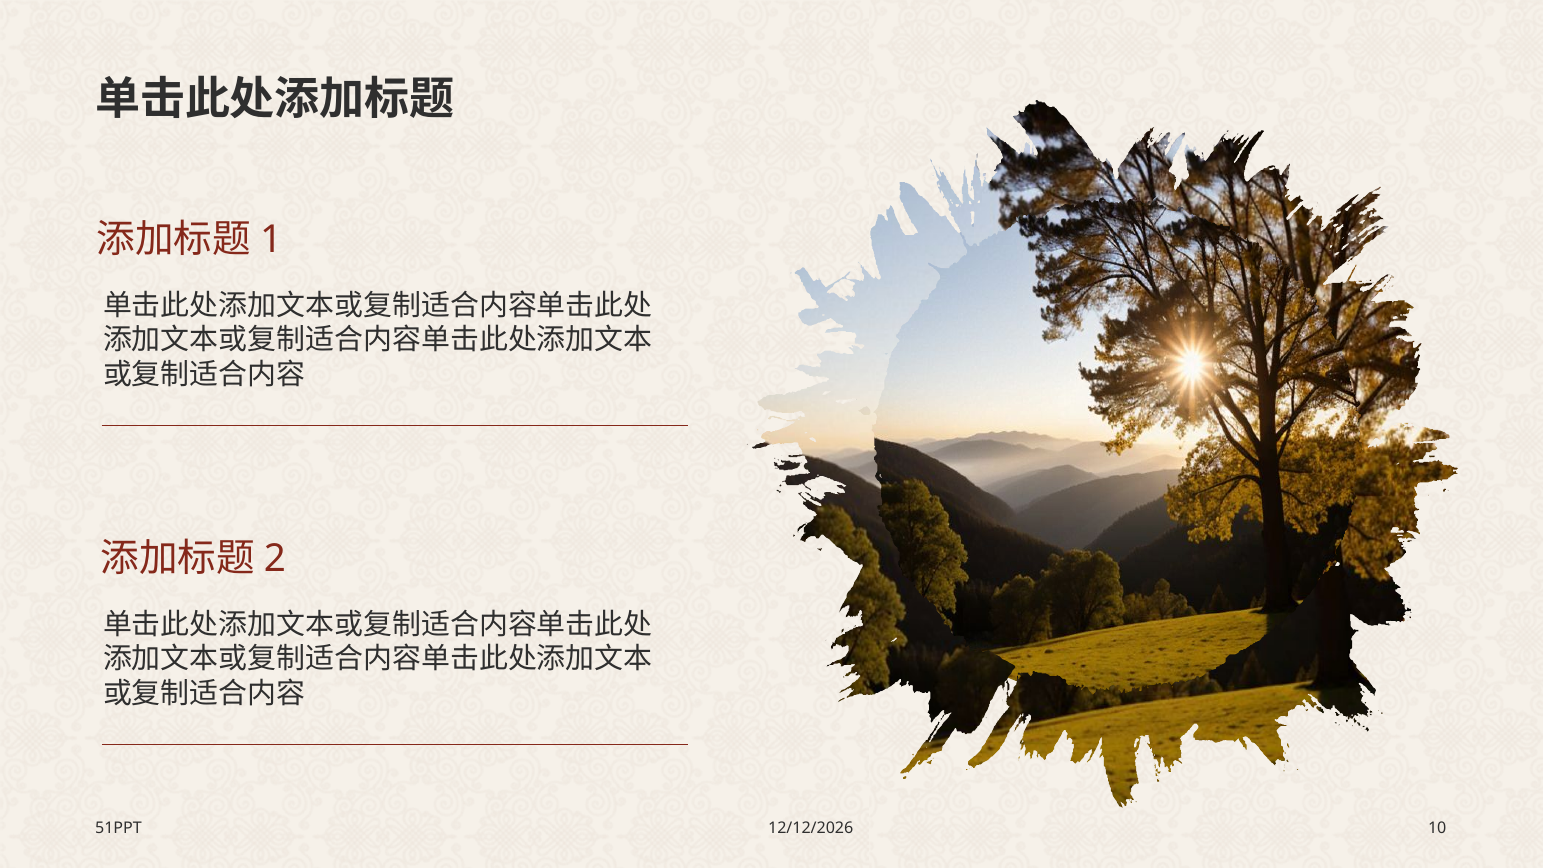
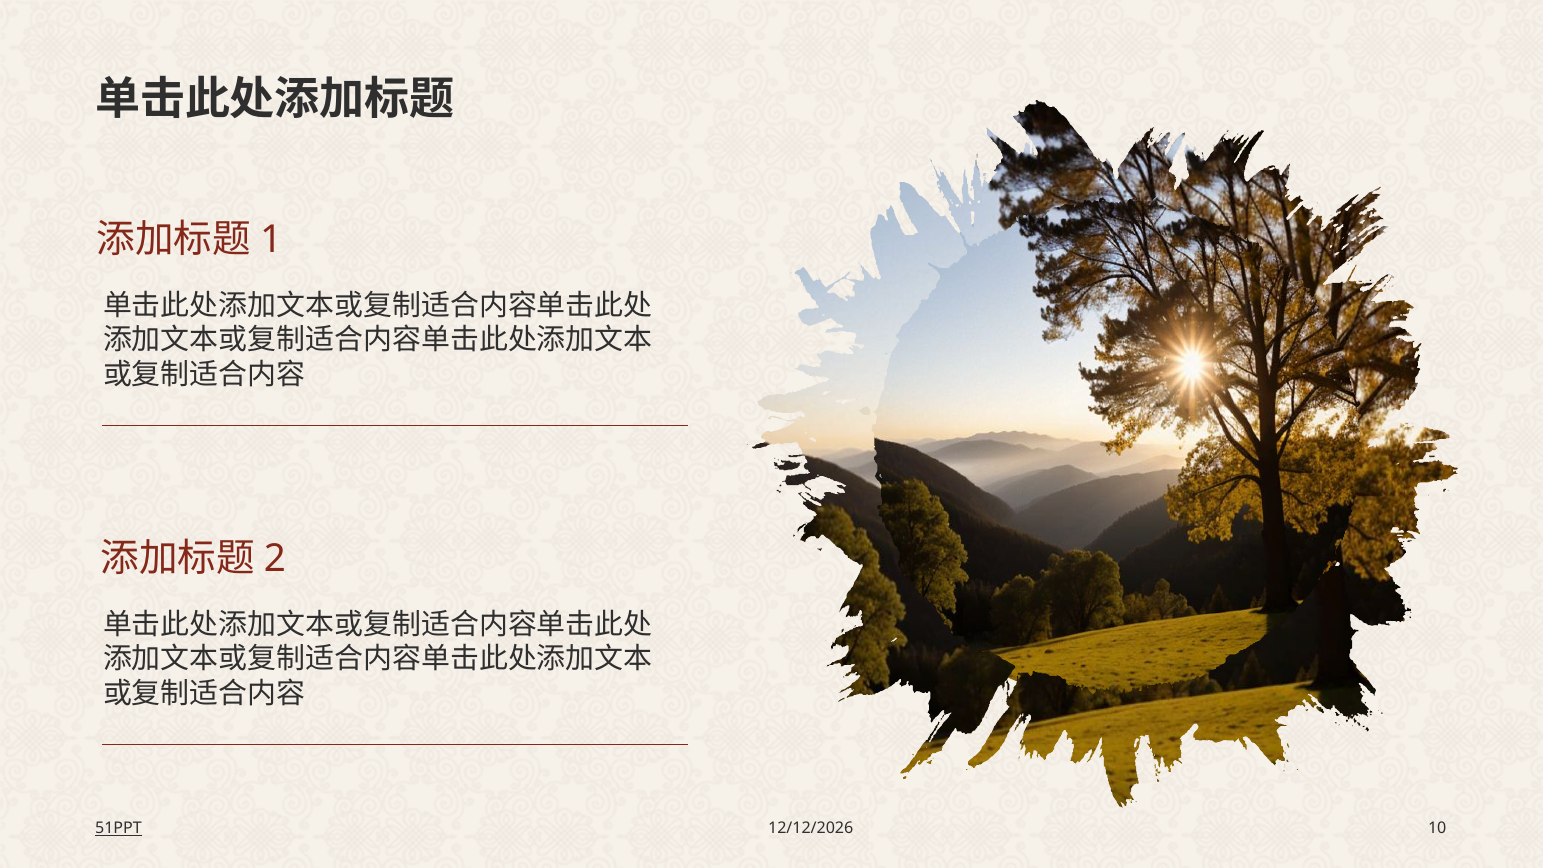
51PPT underline: none -> present (118, 828)
